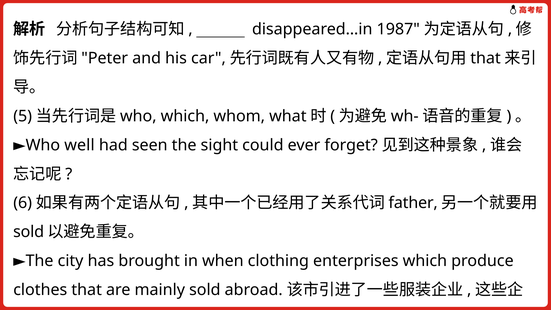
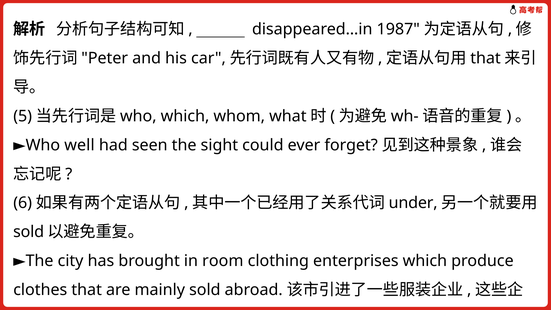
father: father -> under (413, 203)
when: when -> room (223, 261)
